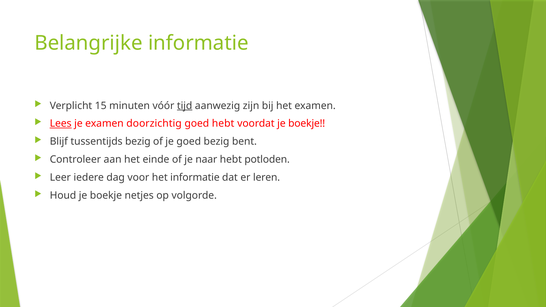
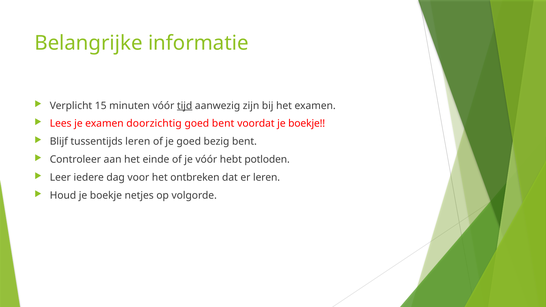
Lees underline: present -> none (61, 124)
goed hebt: hebt -> bent (223, 124)
tussentijds bezig: bezig -> leren (138, 142)
je naar: naar -> vóór (206, 160)
het informatie: informatie -> ontbreken (195, 178)
